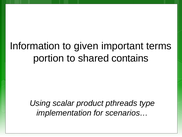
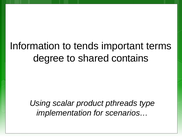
given: given -> tends (86, 46)
portion: portion -> degree (49, 58)
